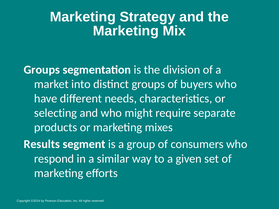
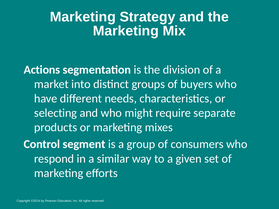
Groups: Groups -> Actions (42, 70)
Results: Results -> Control (42, 144)
